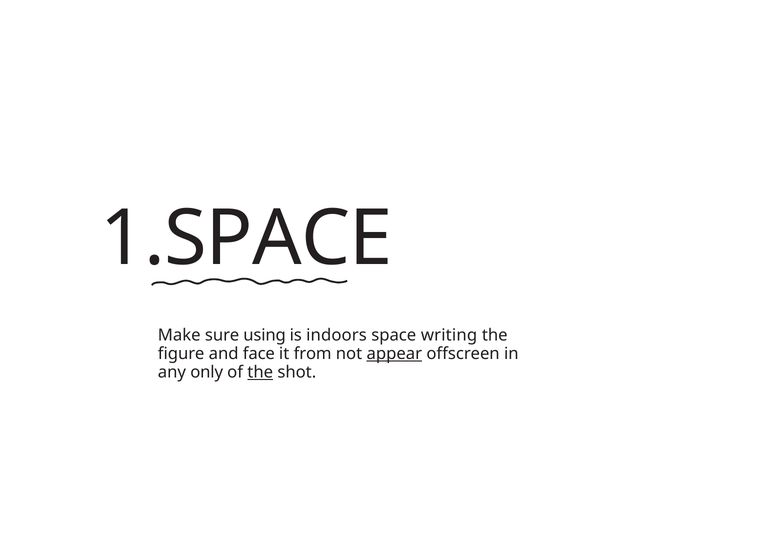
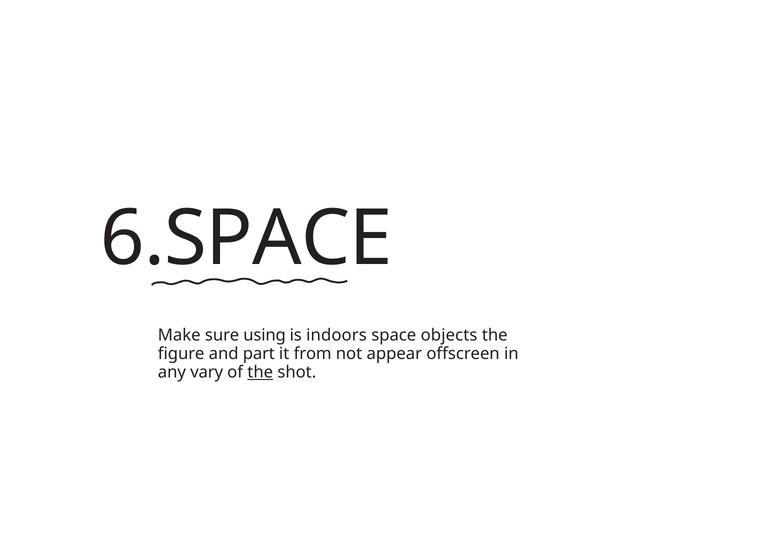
1.SPACE: 1.SPACE -> 6.SPACE (247, 239)
writing: writing -> objects (449, 335)
face: face -> part (259, 354)
appear underline: present -> none (394, 354)
only: only -> vary (207, 372)
